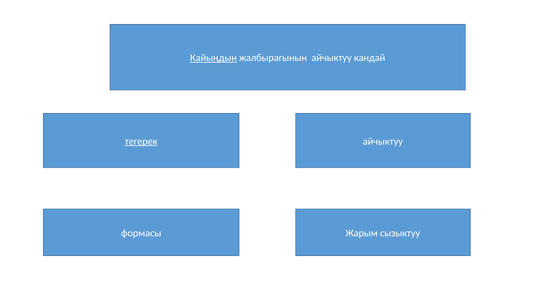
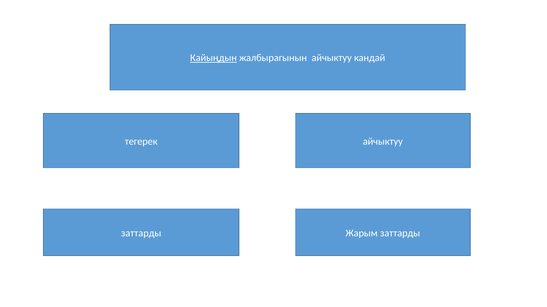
тегерек underline: present -> none (141, 142)
формасы: формасы -> заттарды (141, 233)
Жарым сызыктуу: сызыктуу -> заттарды (400, 233)
